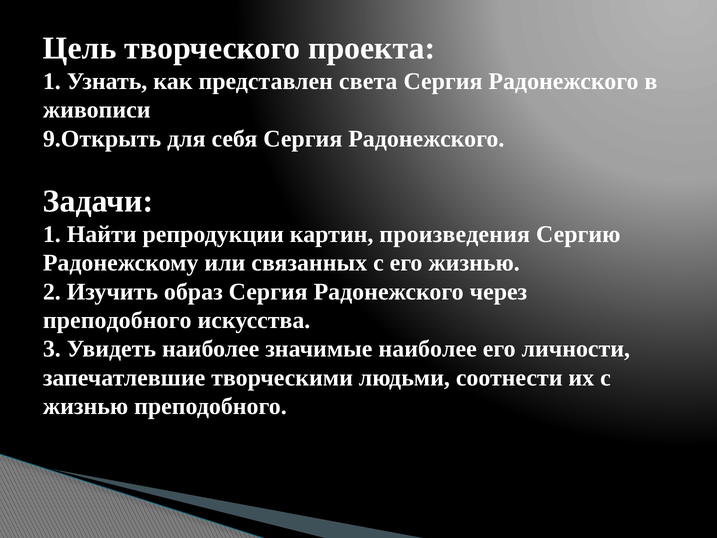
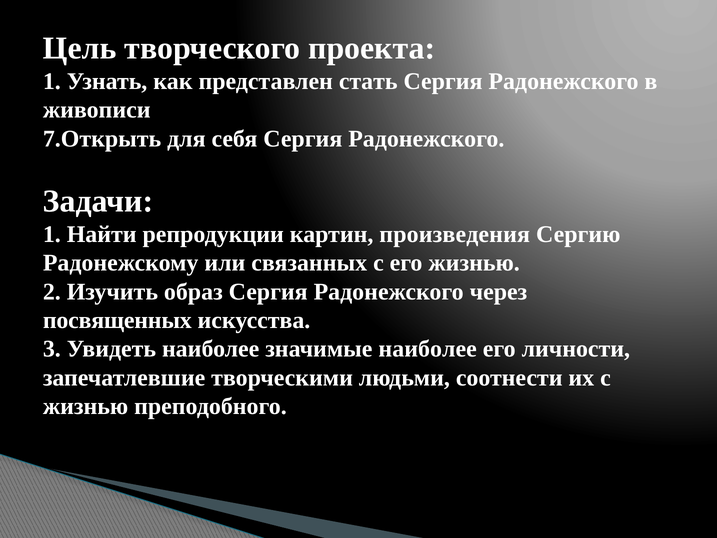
света: света -> стать (368, 81)
9.Открыть: 9.Открыть -> 7.Открыть (102, 139)
преподобного: преподобного -> посвященных (117, 320)
